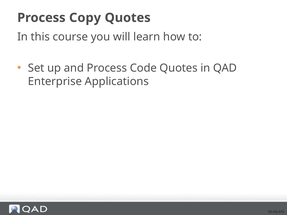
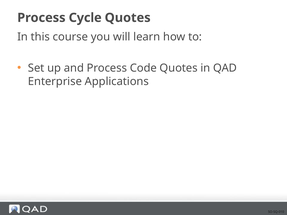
Copy: Copy -> Cycle (85, 18)
